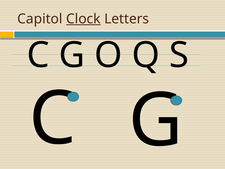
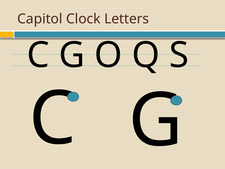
Clock underline: present -> none (83, 19)
